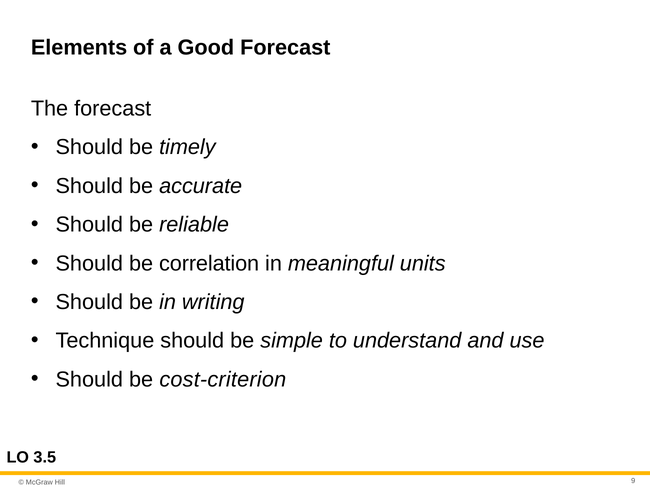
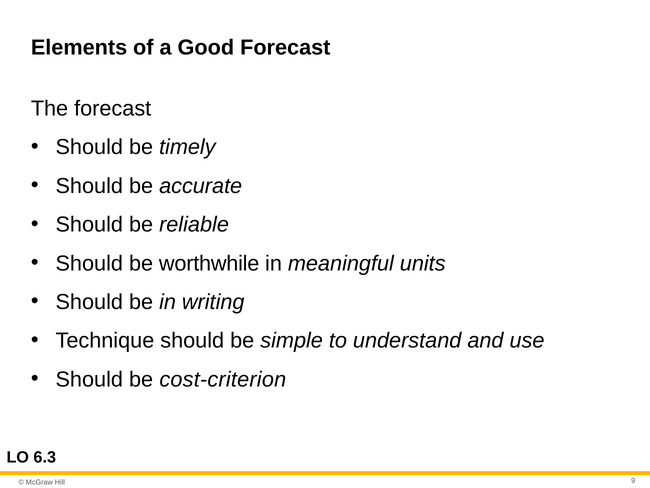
correlation: correlation -> worthwhile (209, 263)
3.5: 3.5 -> 6.3 (45, 457)
